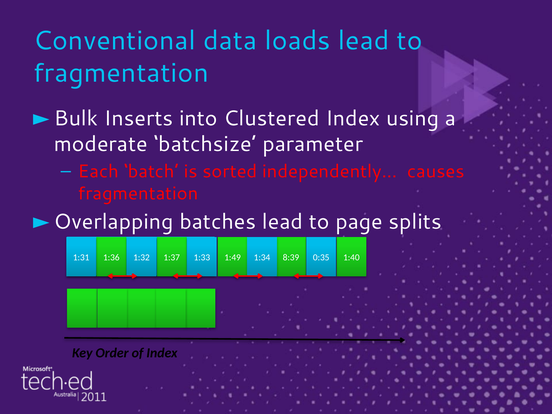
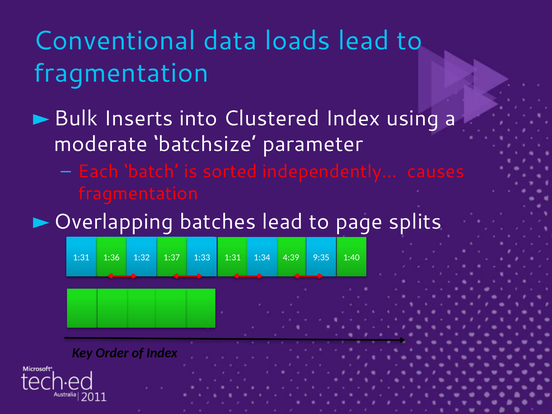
1:49: 1:49 -> 1:31 (233, 257)
8:39: 8:39 -> 4:39 (291, 257)
0:35: 0:35 -> 9:35 (321, 257)
